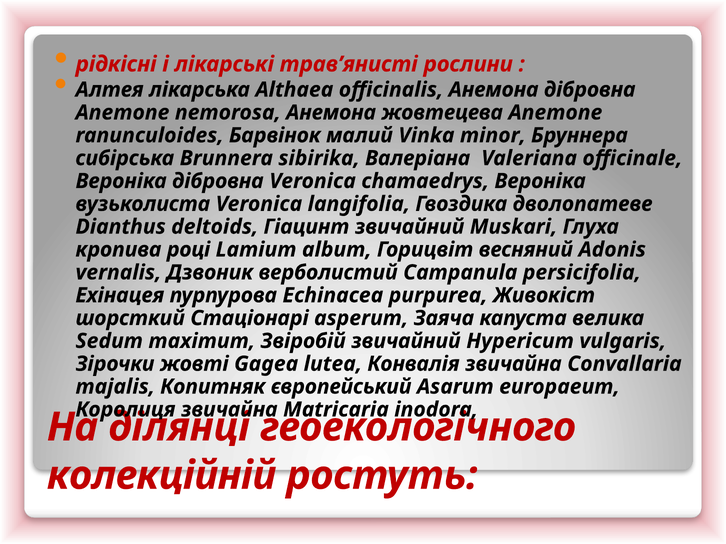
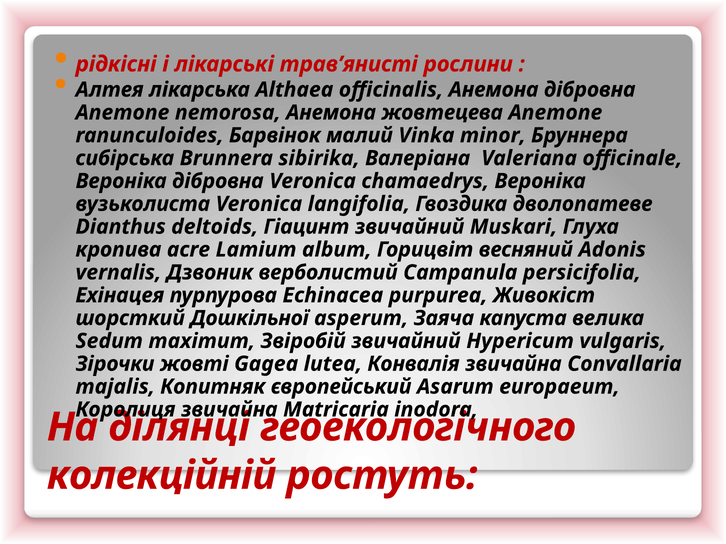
році: році -> acre (188, 250)
Стаціонарі: Стаціонарі -> Дошкільної (250, 318)
